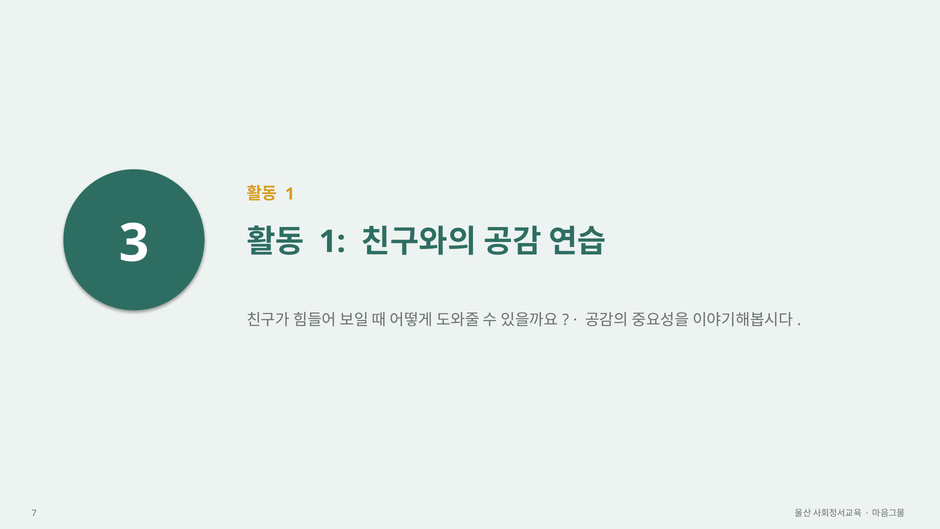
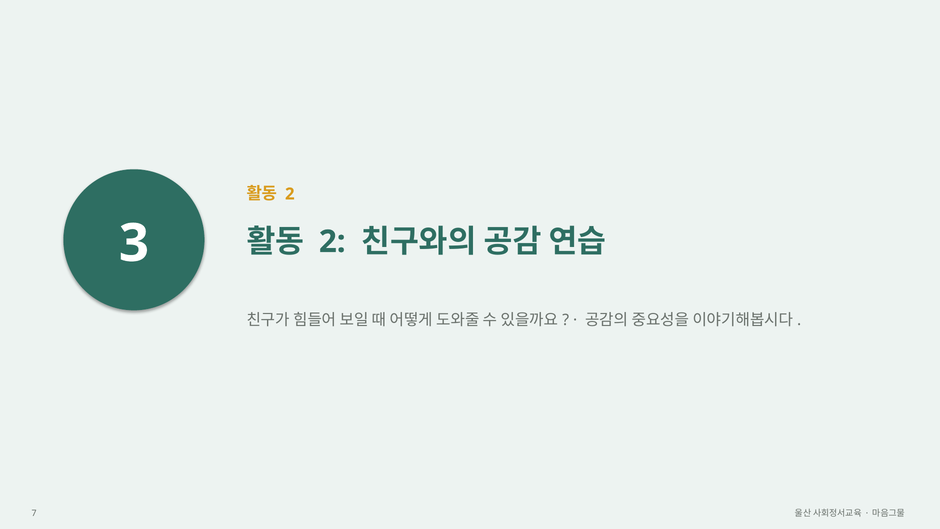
1: 1 -> 2 (290, 194)
1: 1 -> 2 (332, 242)
